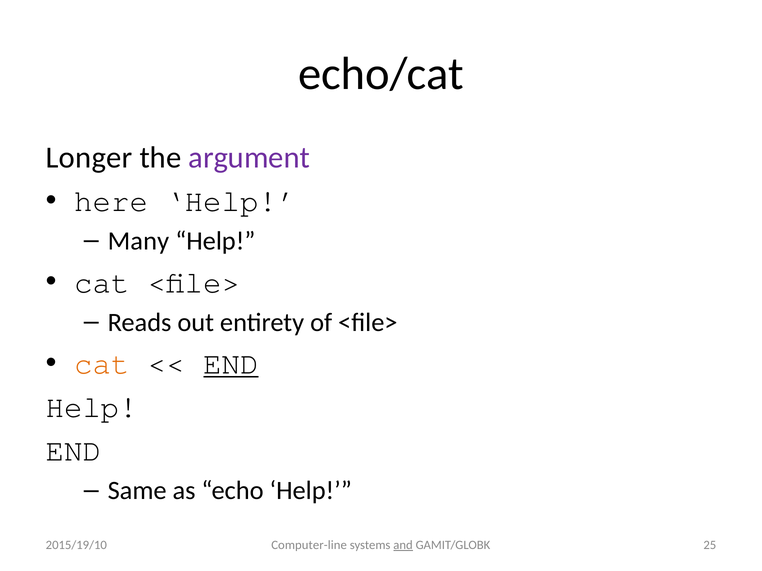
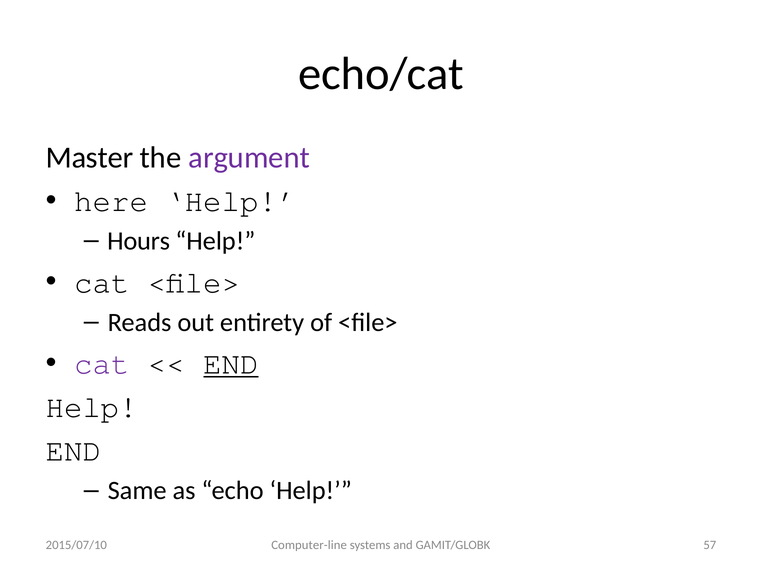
Longer: Longer -> Master (89, 158)
Many: Many -> Hours (139, 241)
cat colour: orange -> purple (102, 364)
and underline: present -> none (403, 546)
25: 25 -> 57 (710, 546)
2015/19/10: 2015/19/10 -> 2015/07/10 (76, 546)
